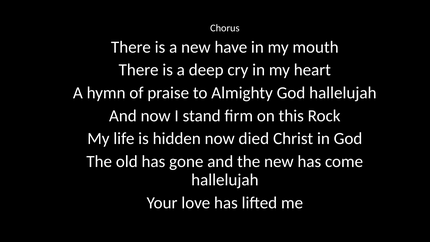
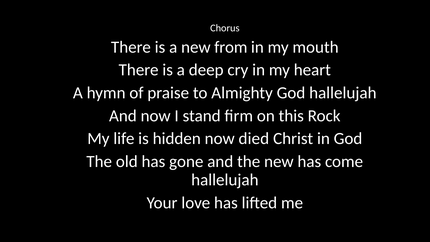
have: have -> from (231, 47)
